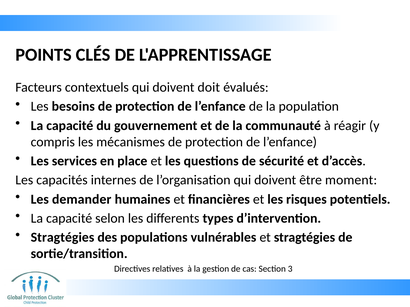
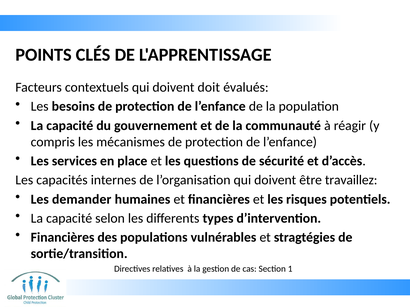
moment: moment -> travaillez (351, 180)
Stragtégies: Stragtégies -> Financières (63, 238)
3: 3 -> 1 (290, 269)
